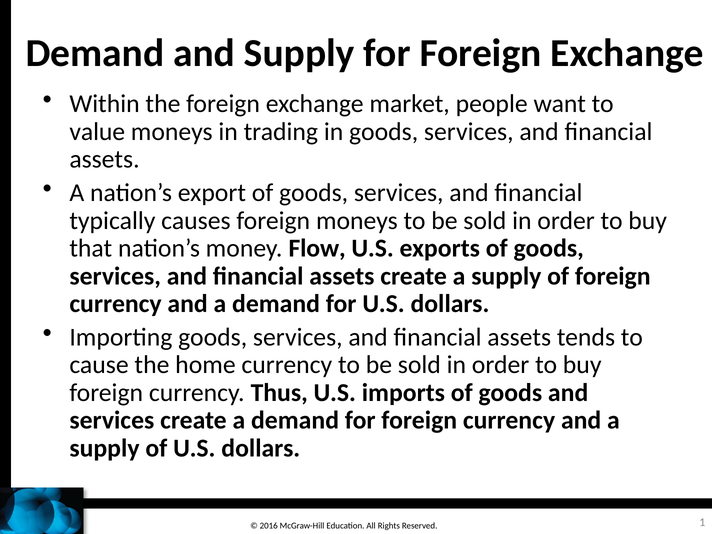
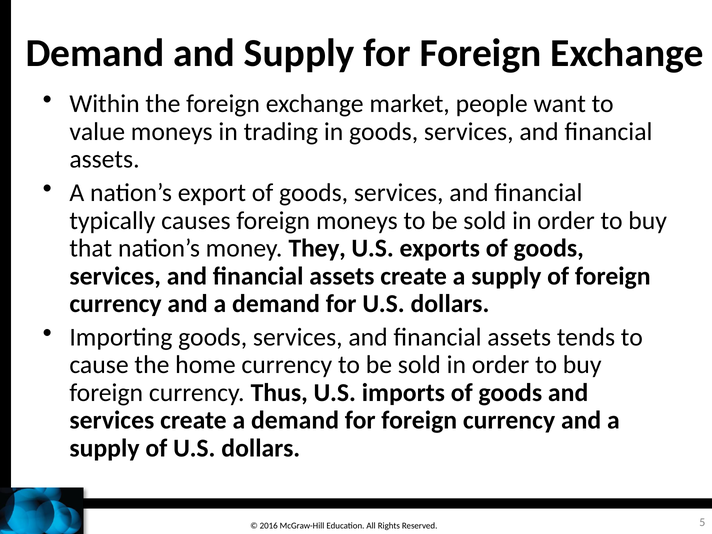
Flow: Flow -> They (317, 248)
1: 1 -> 5 (702, 522)
